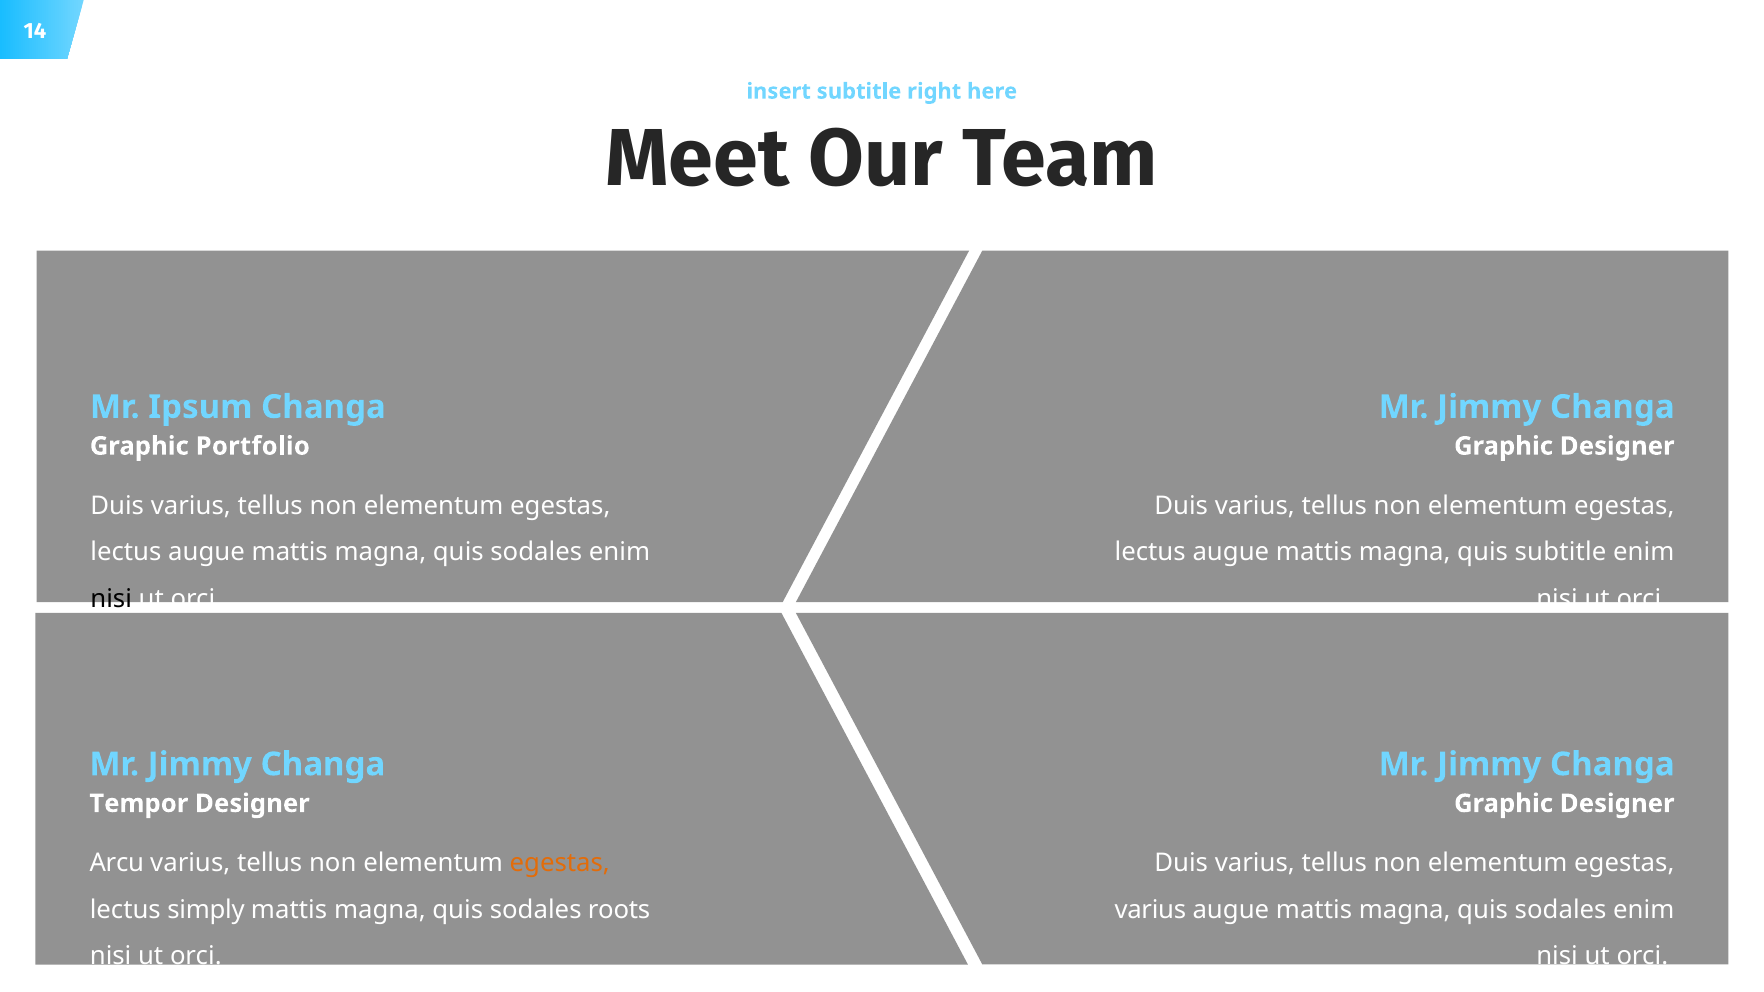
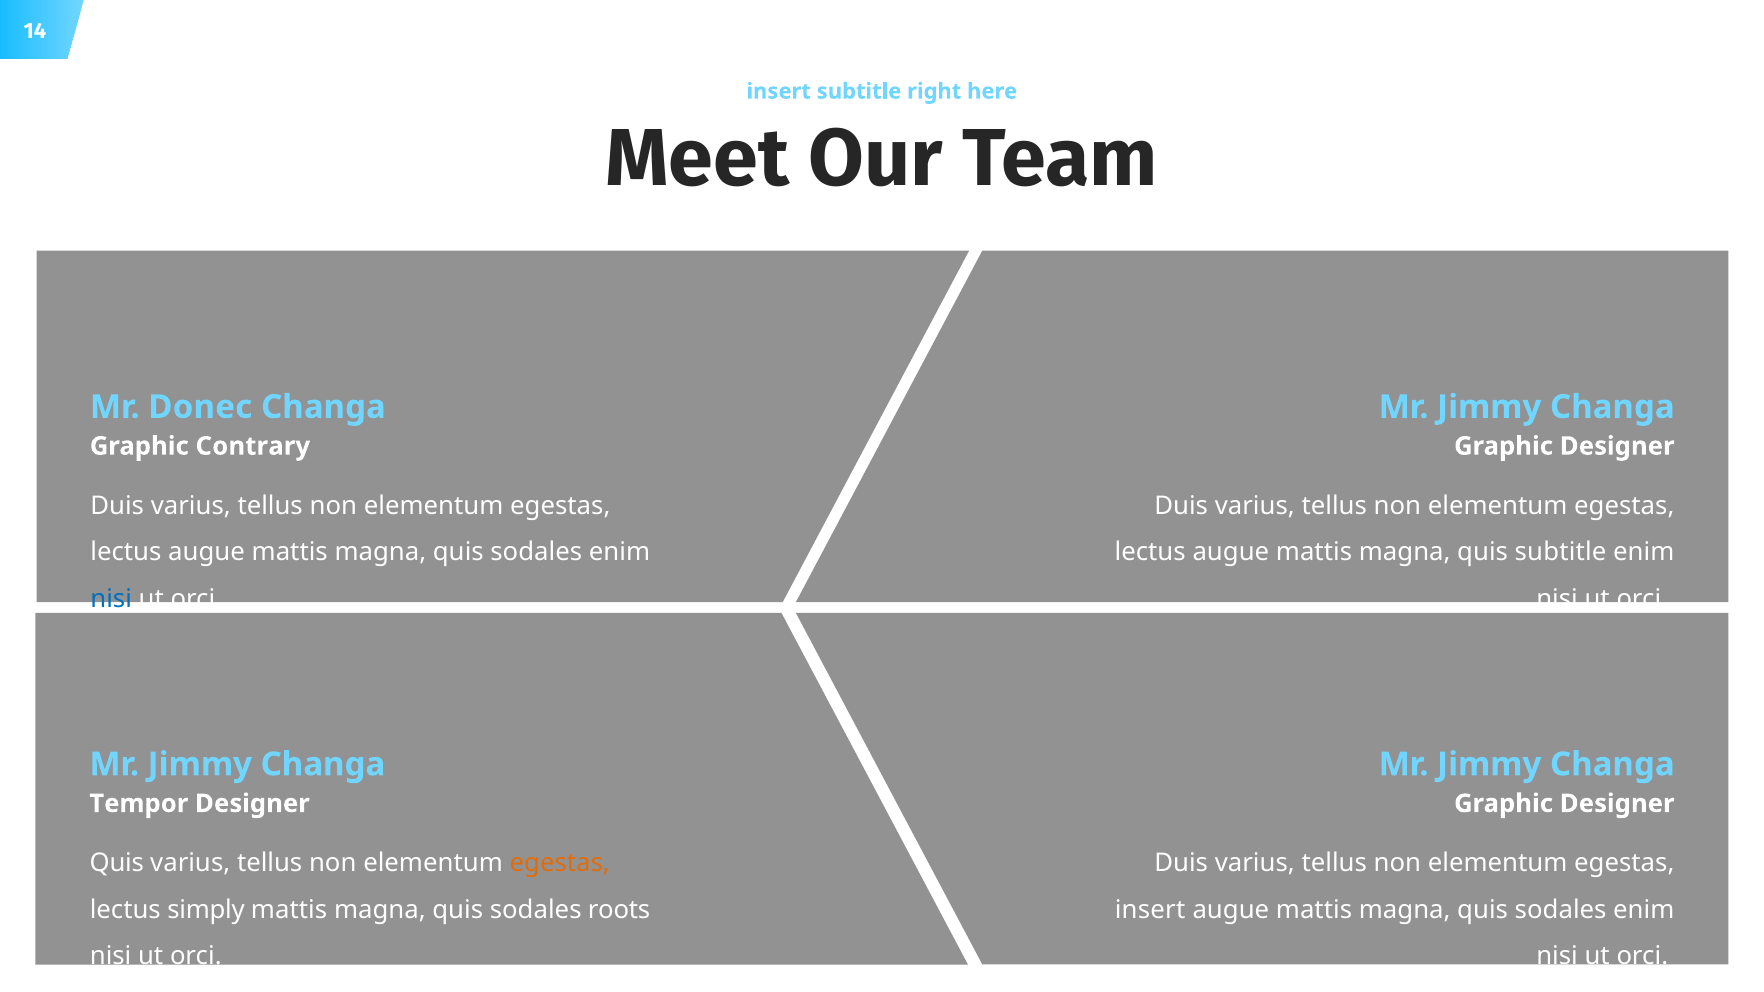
Ipsum: Ipsum -> Donec (200, 407)
Portfolio: Portfolio -> Contrary (253, 446)
nisi colour: black -> blue (111, 599)
Arcu: Arcu -> Quis (117, 864)
varius: varius -> insert (1150, 910)
